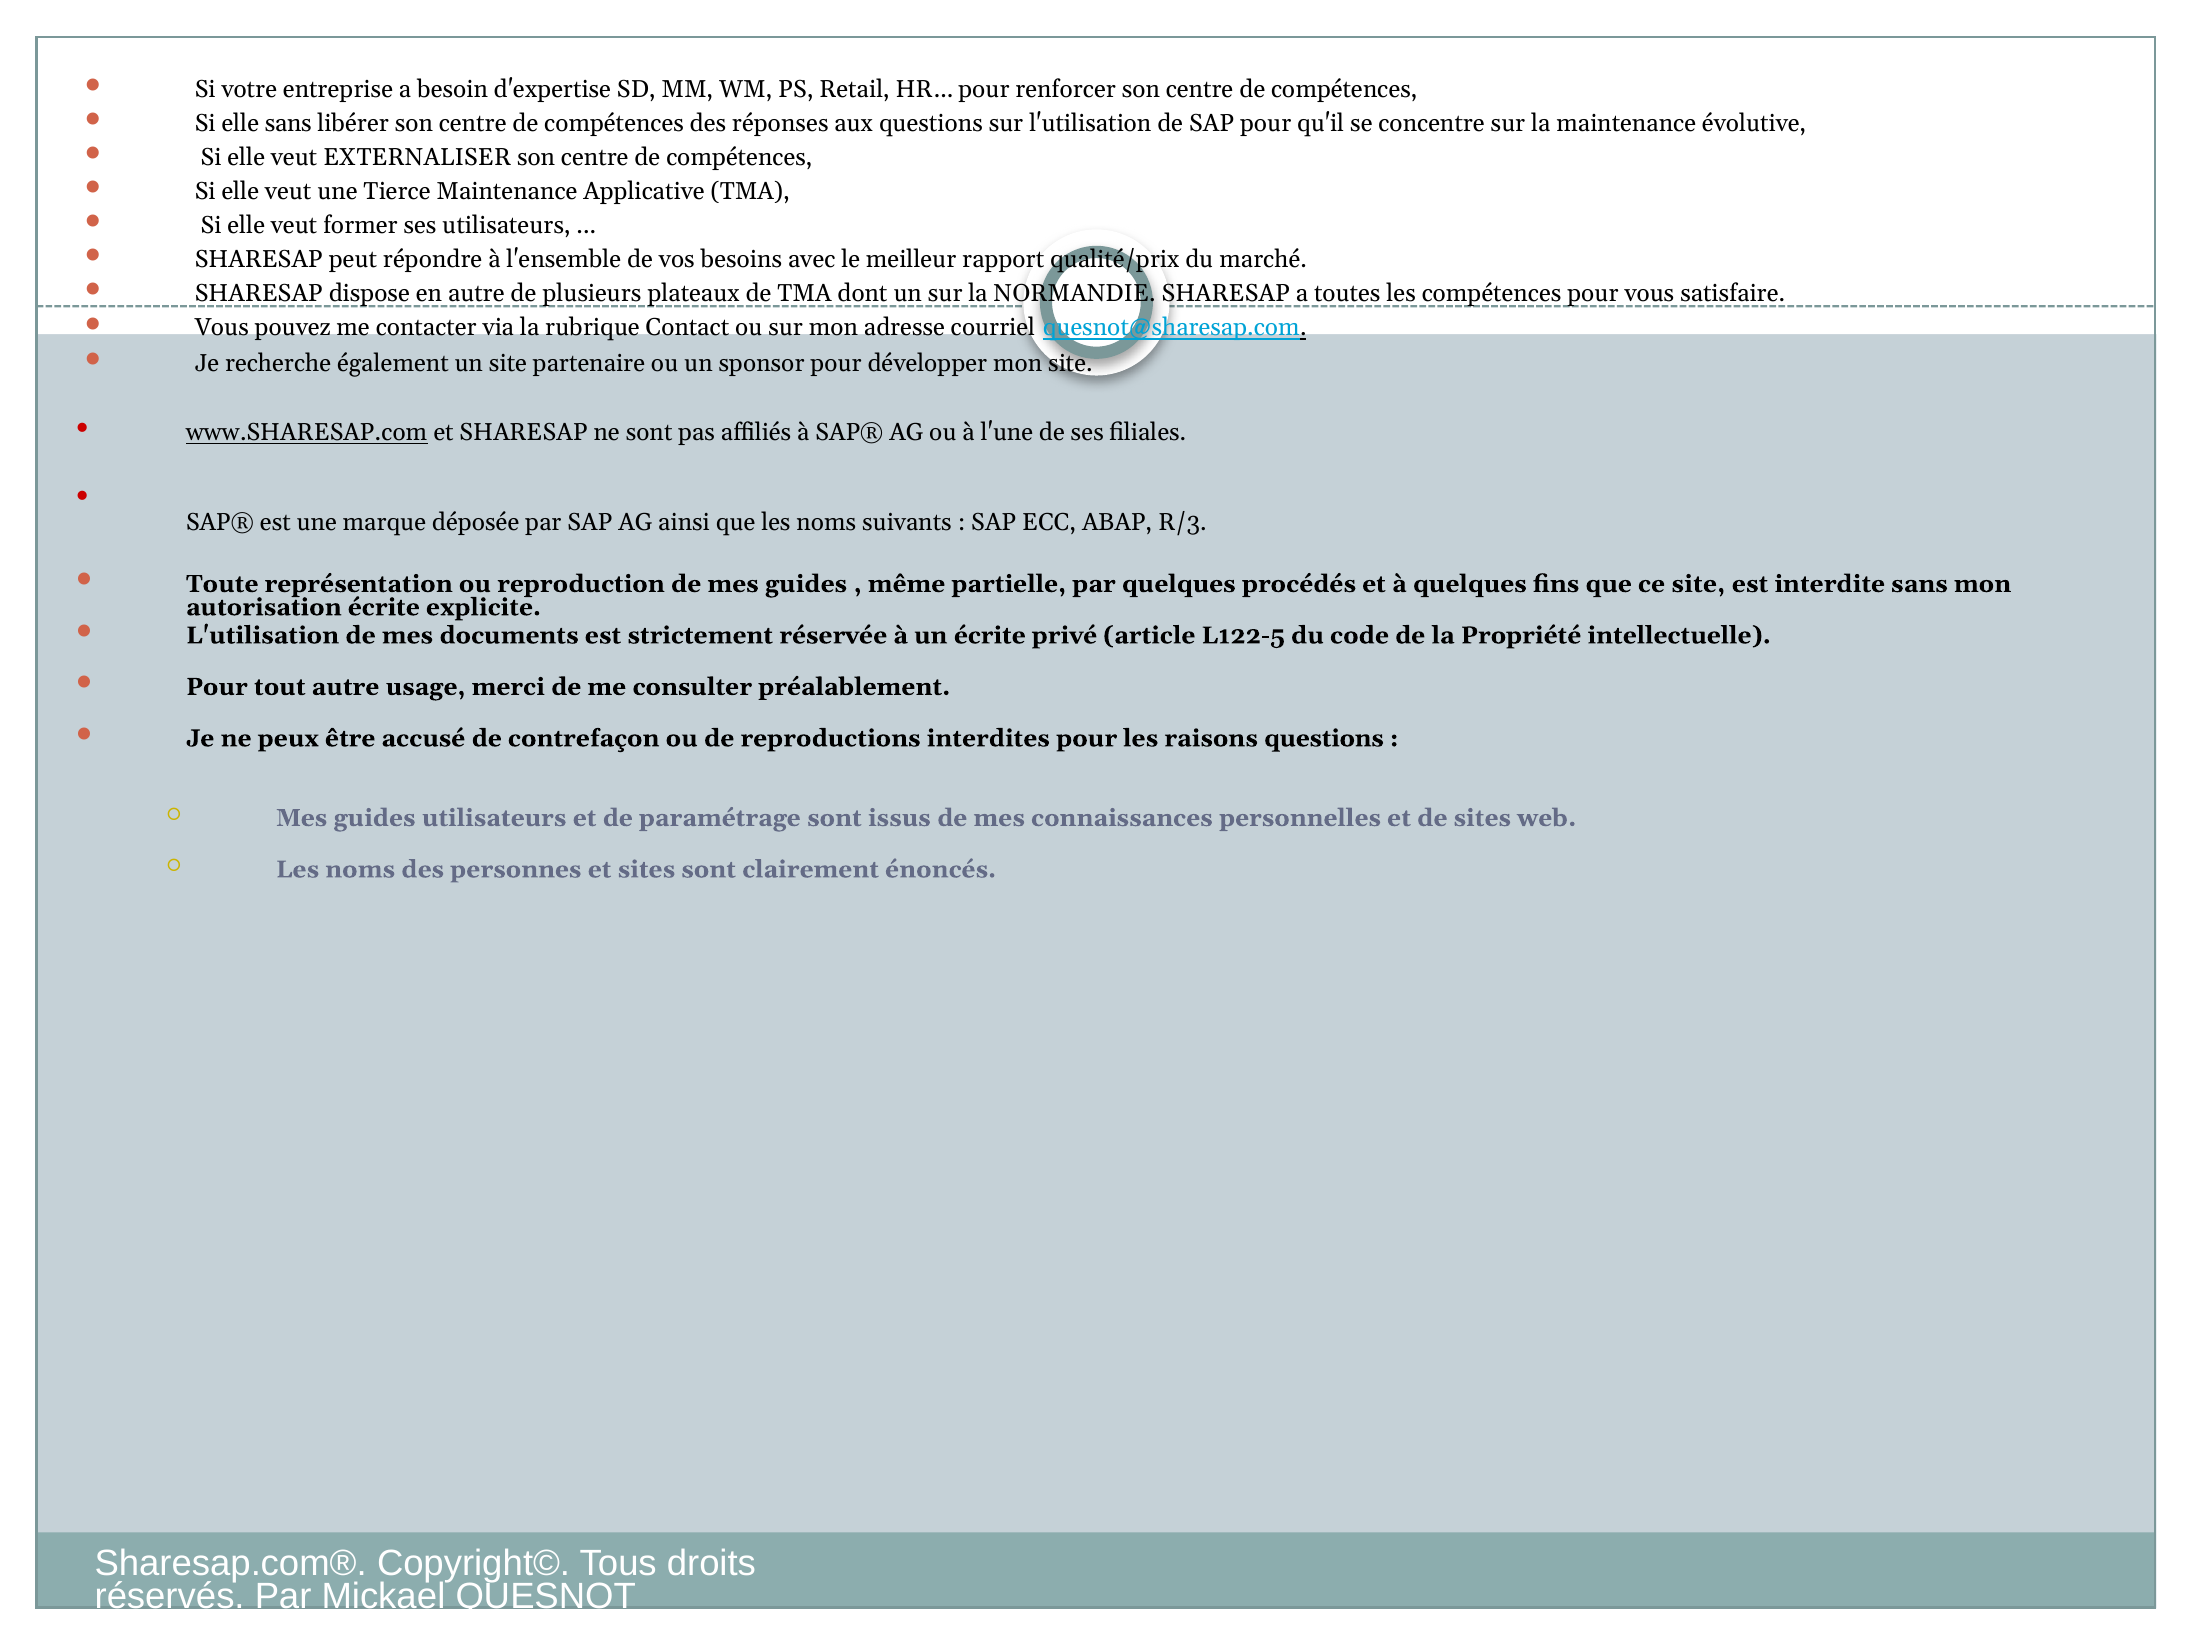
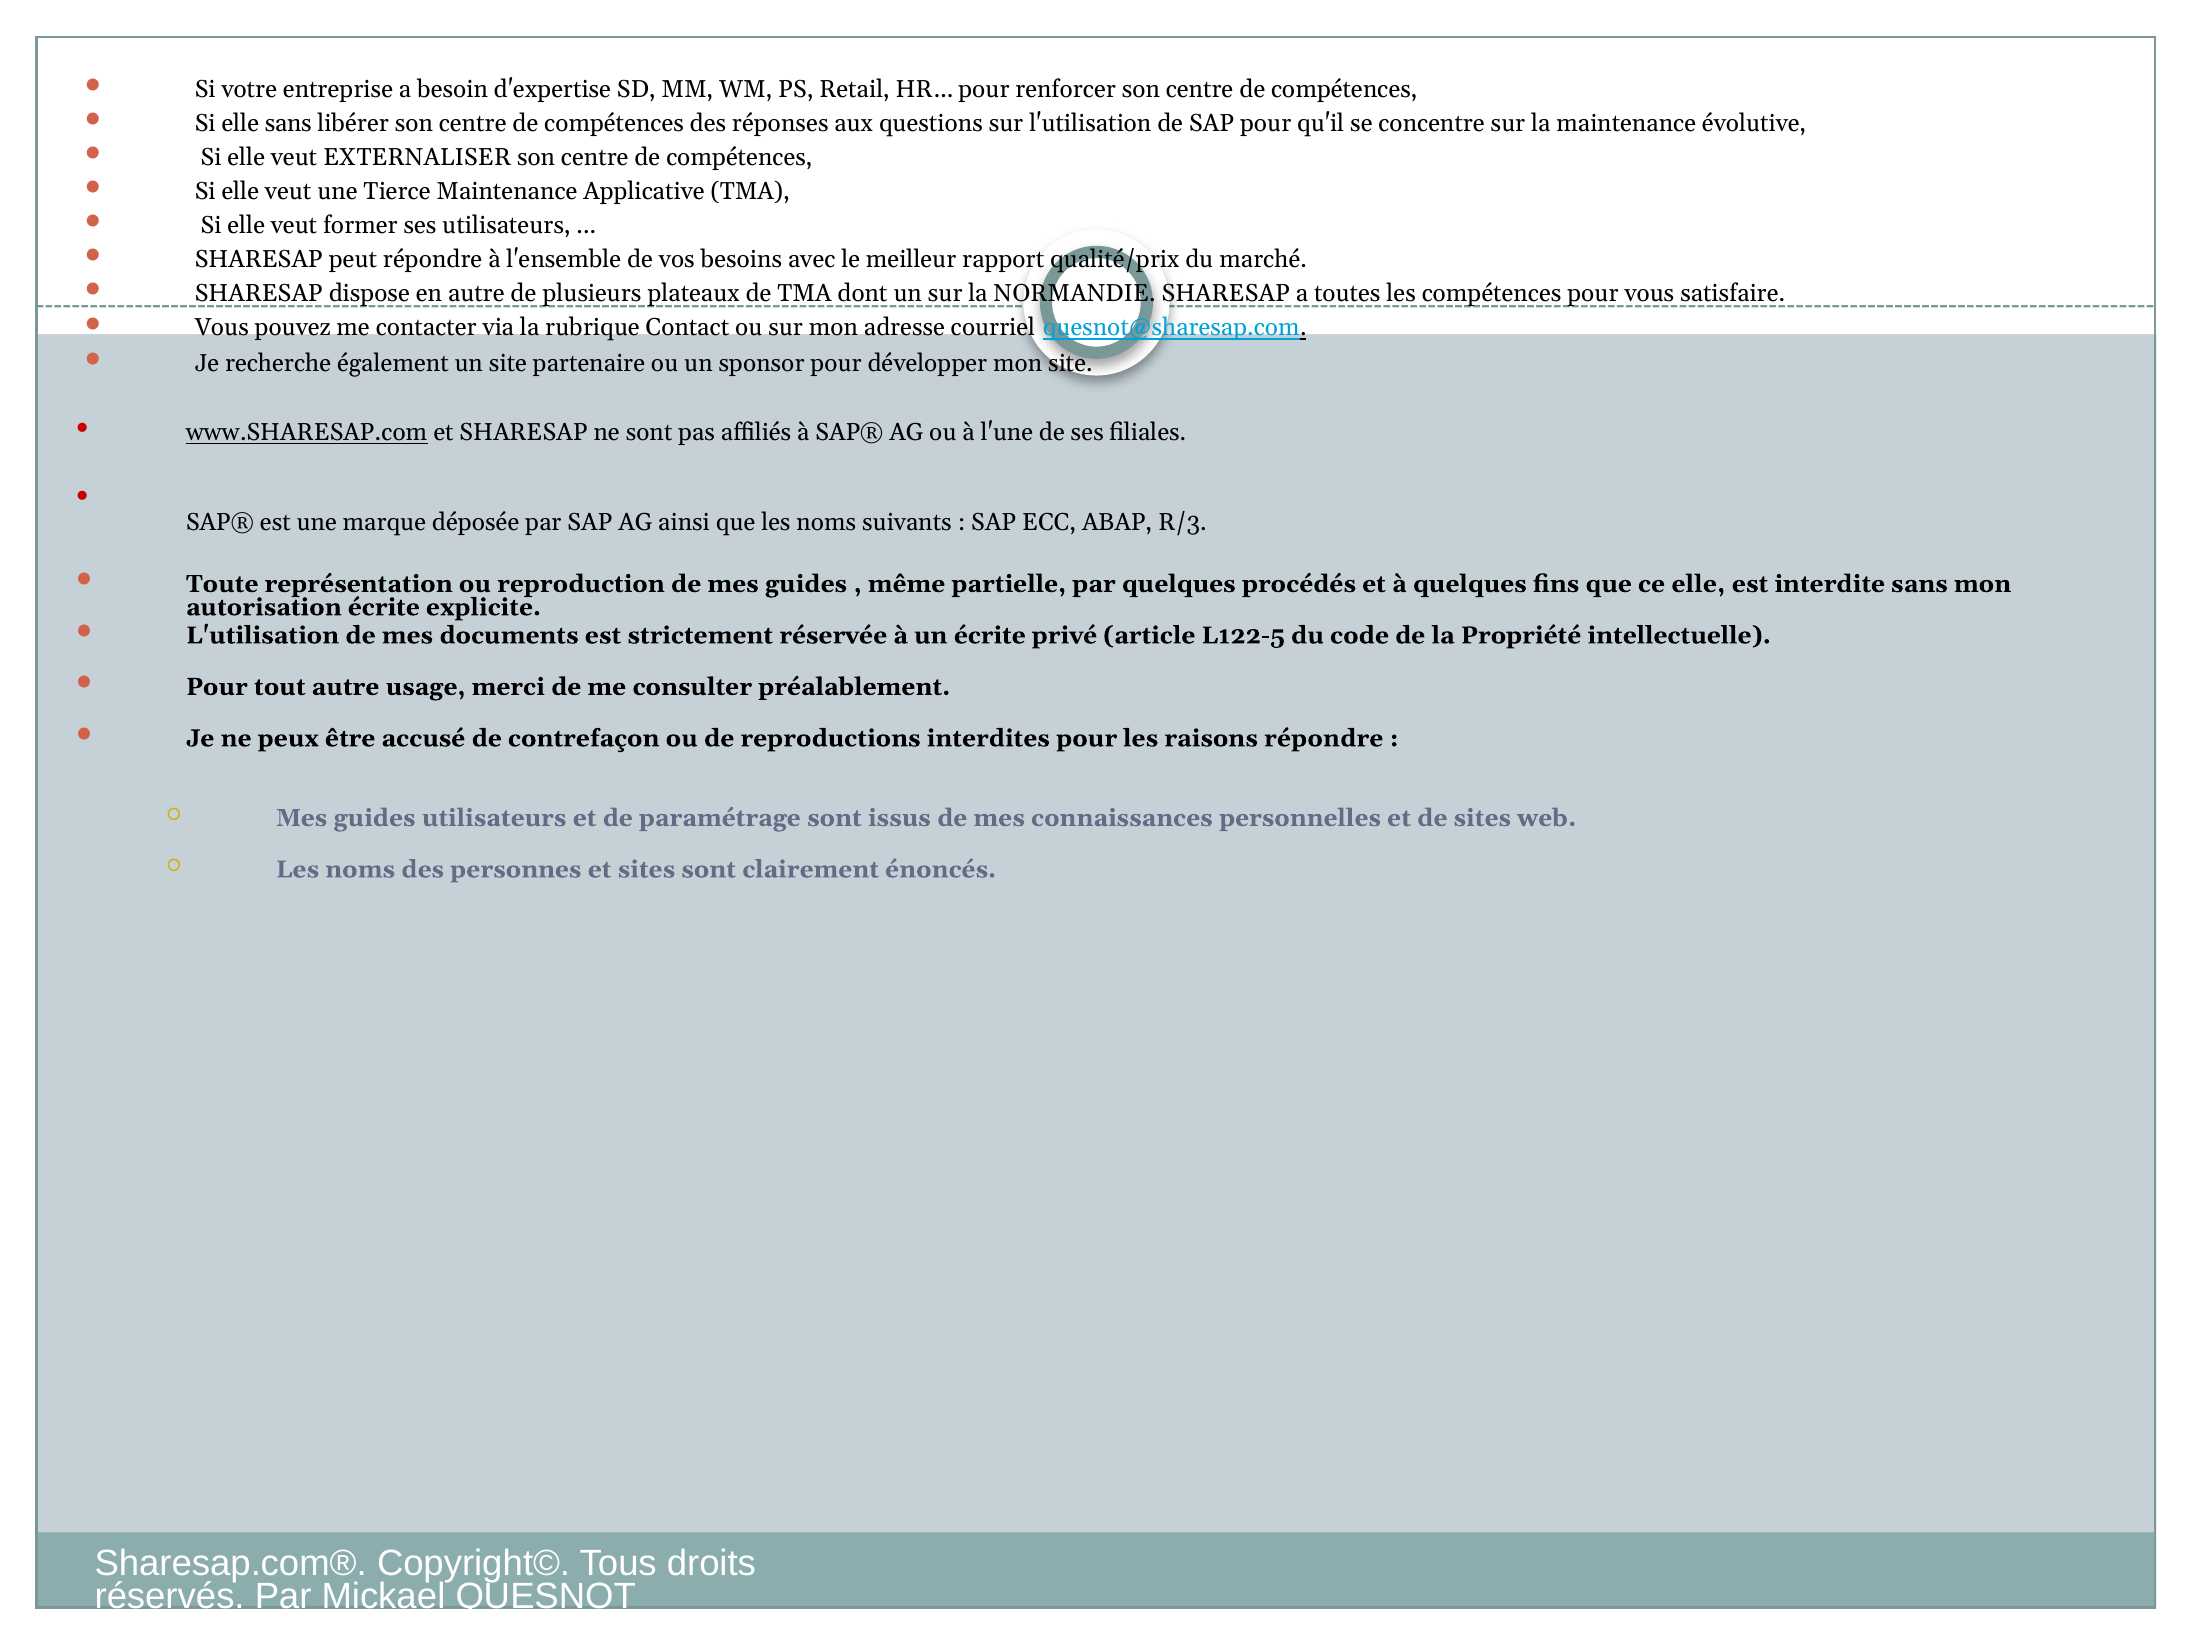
ce site: site -> elle (1698, 584)
raisons questions: questions -> répondre (1324, 738)
